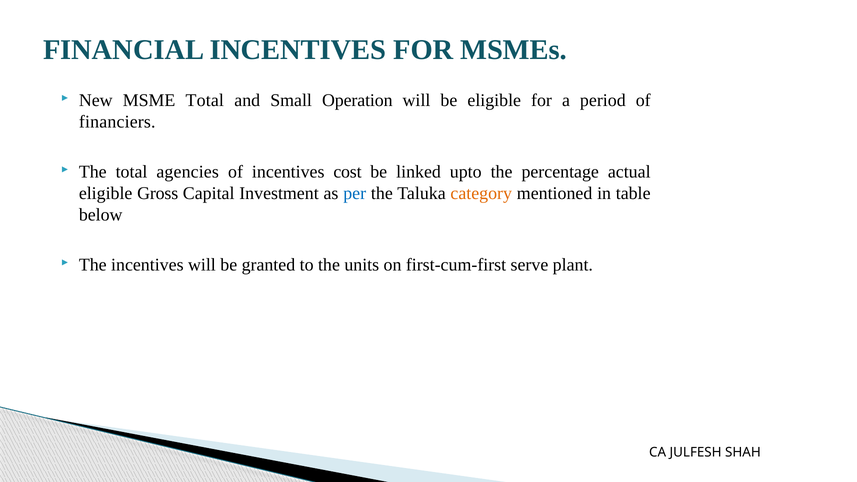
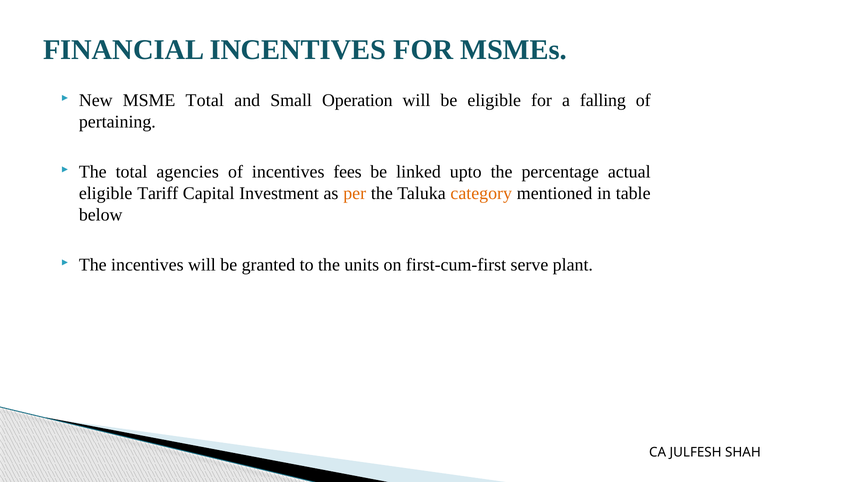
period: period -> falling (603, 101)
financiers: financiers -> pertaining (117, 122)
cost: cost -> fees (347, 172)
Gross: Gross -> Tariff (158, 193)
per colour: blue -> orange (355, 193)
